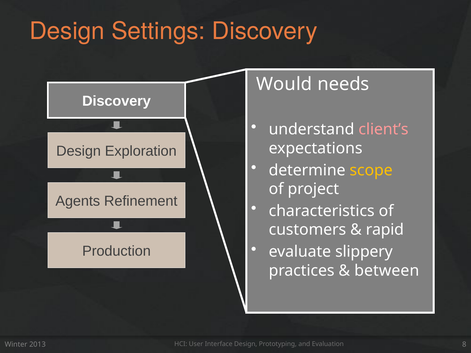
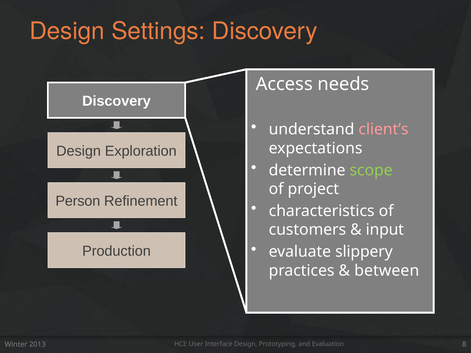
Would: Would -> Access (284, 84)
scope colour: yellow -> light green (371, 170)
Agents: Agents -> Person (78, 201)
rapid: rapid -> input (385, 230)
